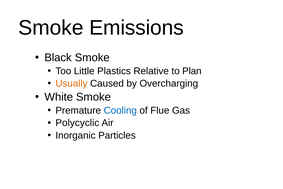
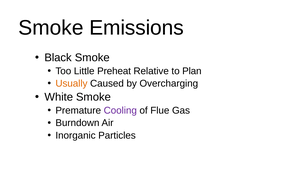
Plastics: Plastics -> Preheat (114, 71)
Cooling colour: blue -> purple (120, 110)
Polycyclic: Polycyclic -> Burndown (77, 123)
